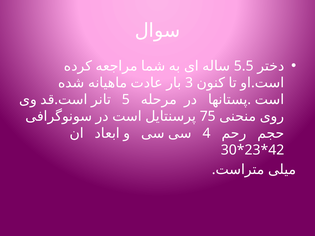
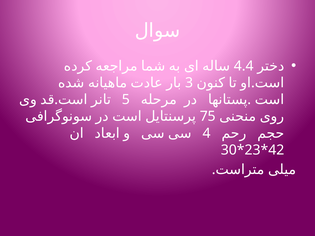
5.5: 5.5 -> 4.4 (244, 66)
